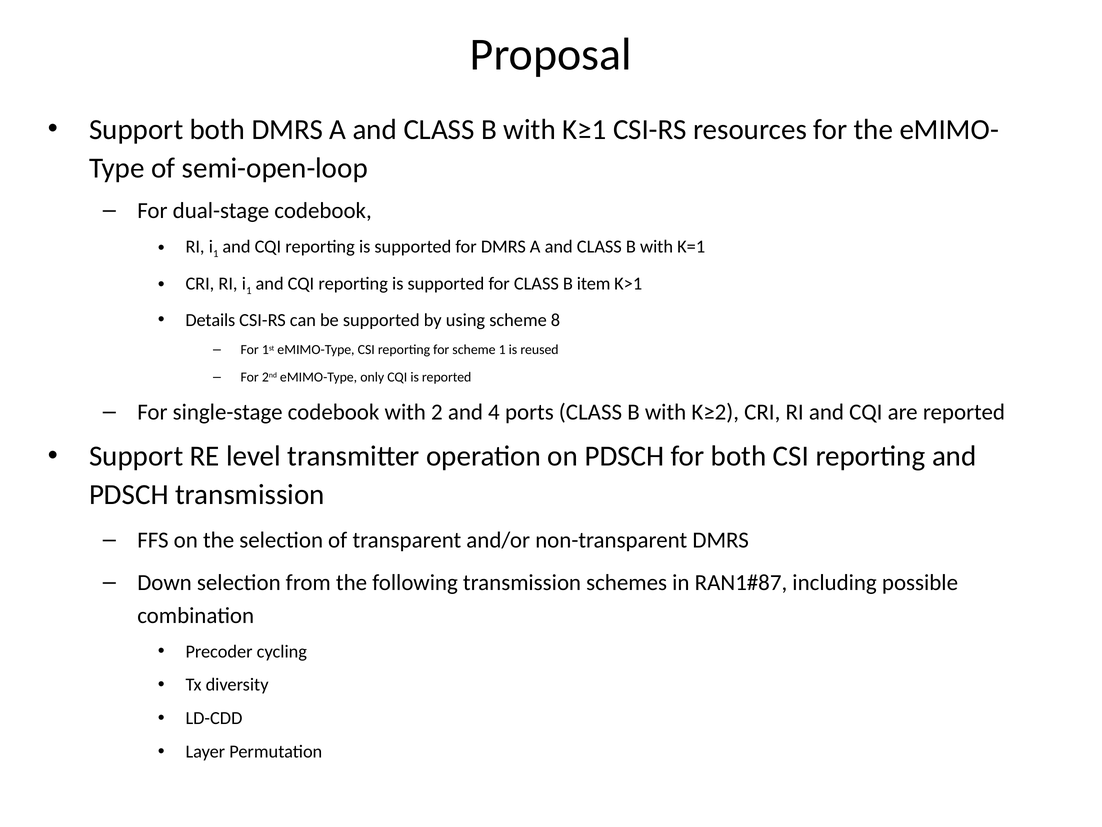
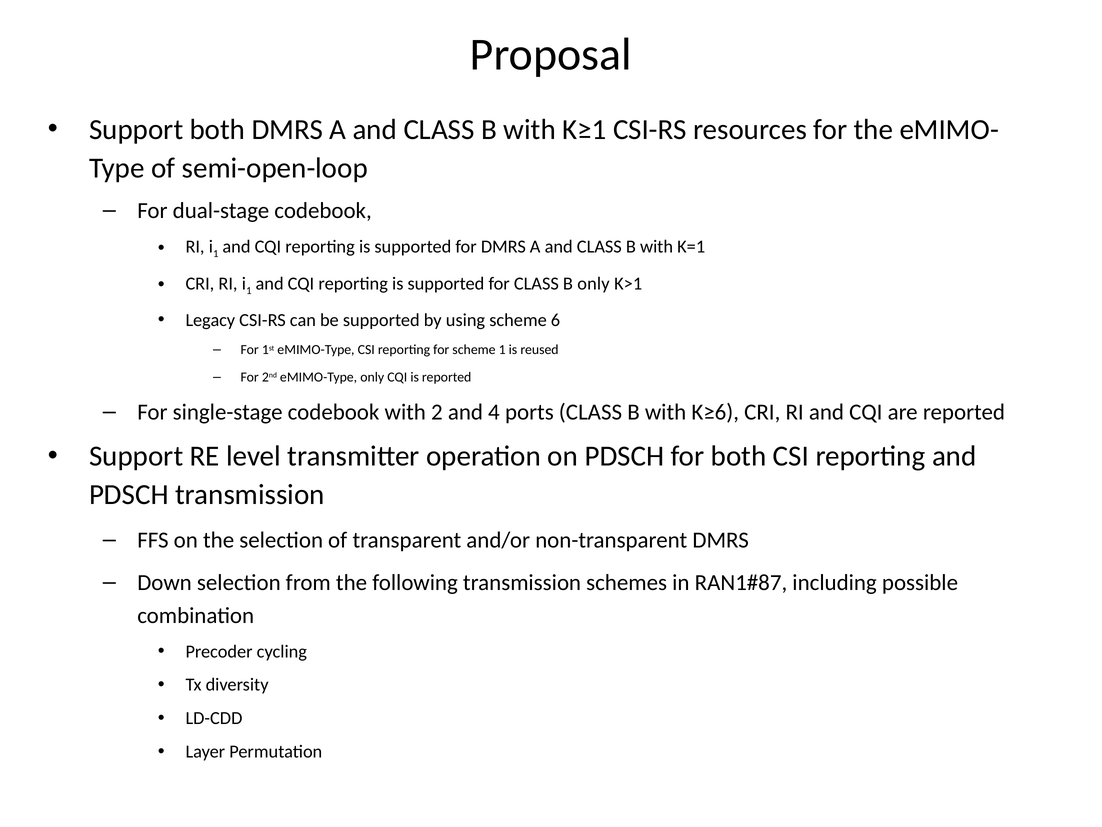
B item: item -> only (593, 283)
Details: Details -> Legacy (210, 320)
8: 8 -> 6 (556, 320)
K≥2: K≥2 -> K≥6 (715, 412)
